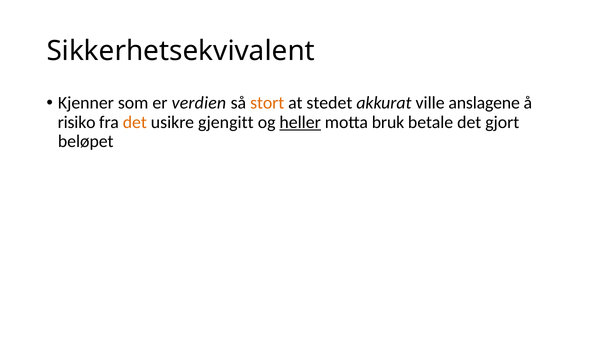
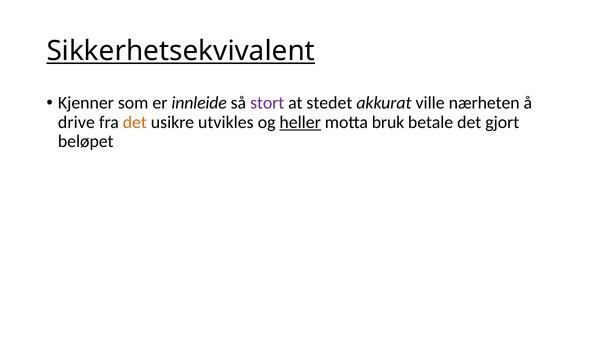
Sikkerhetsekvivalent underline: none -> present (181, 51)
verdien: verdien -> innleide (199, 103)
stort colour: orange -> purple (267, 103)
anslagene: anslagene -> nærheten (484, 103)
risiko: risiko -> drive (76, 122)
gjengitt: gjengitt -> utvikles (226, 122)
